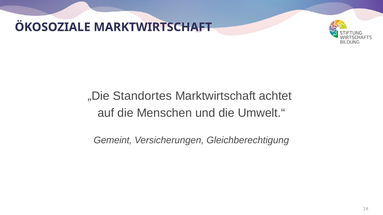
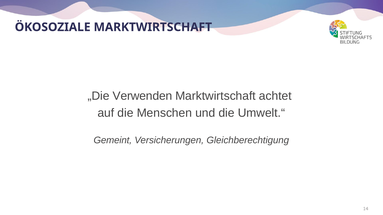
Standortes: Standortes -> Verwenden (142, 96)
